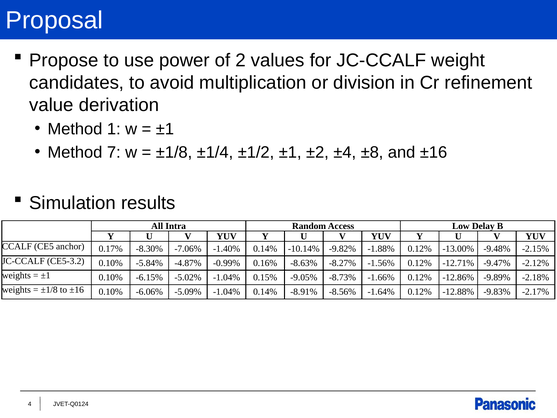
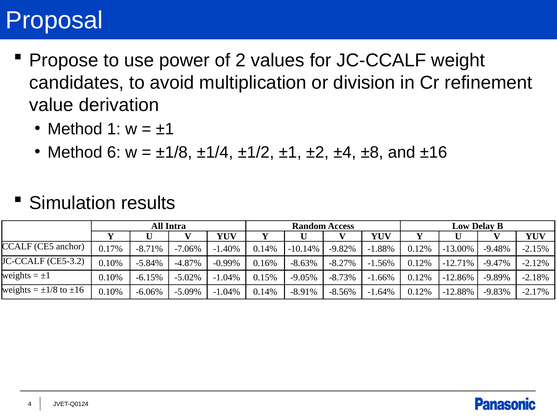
7: 7 -> 6 (114, 152)
-8.30%: -8.30% -> -8.71% (149, 249)
